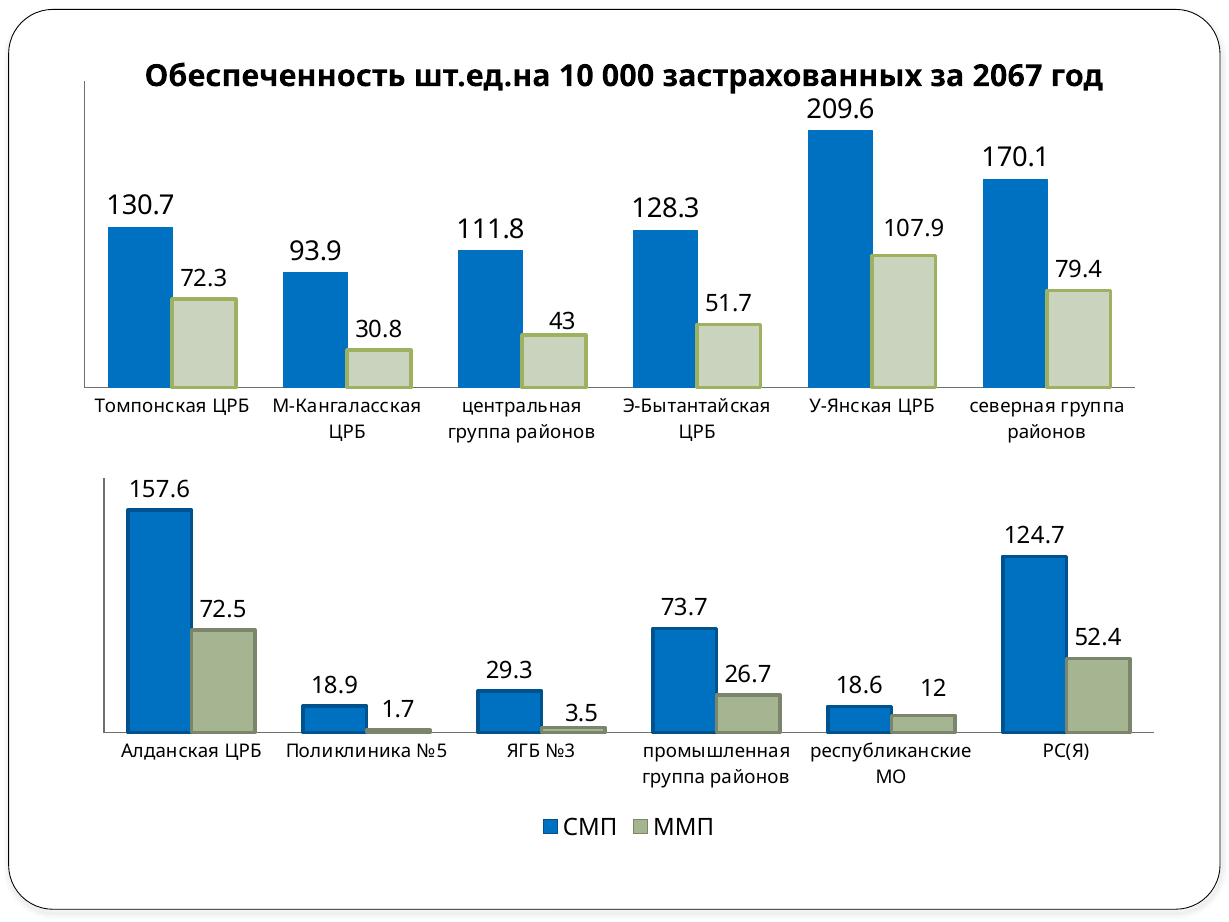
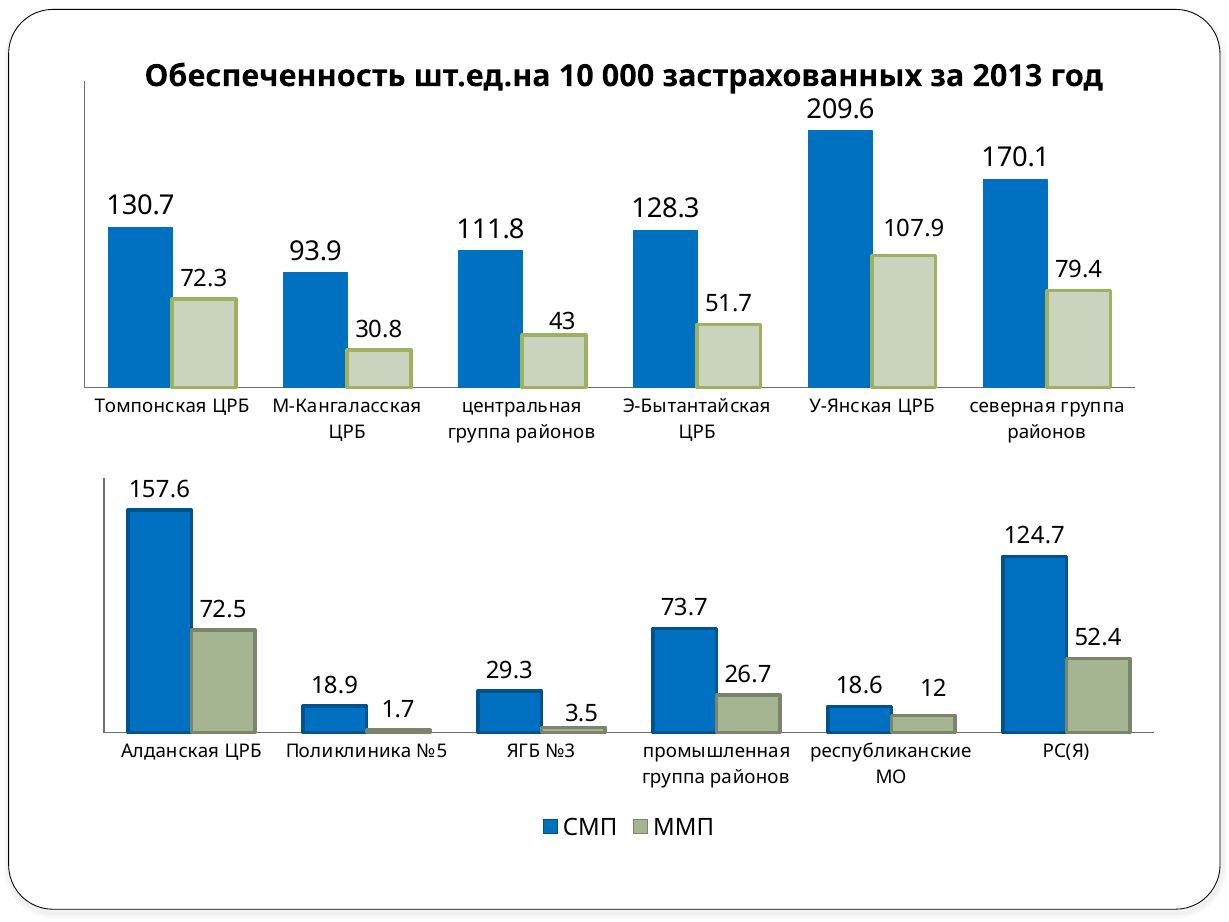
2067: 2067 -> 2013 (1007, 76)
